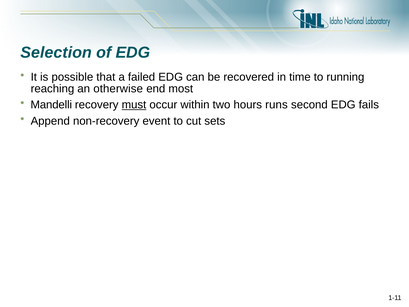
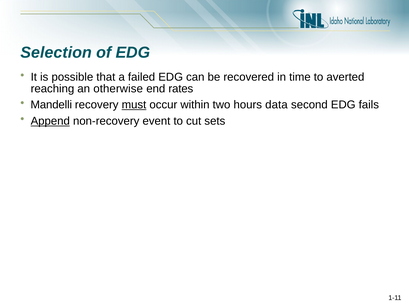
running: running -> averted (345, 77)
most: most -> rates (181, 89)
runs: runs -> data (276, 105)
Append underline: none -> present (50, 121)
